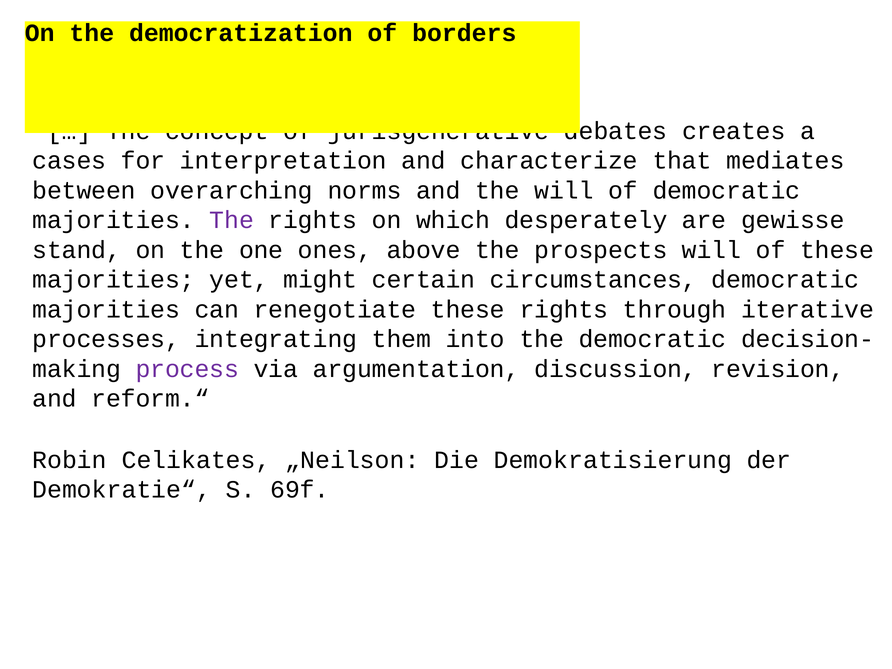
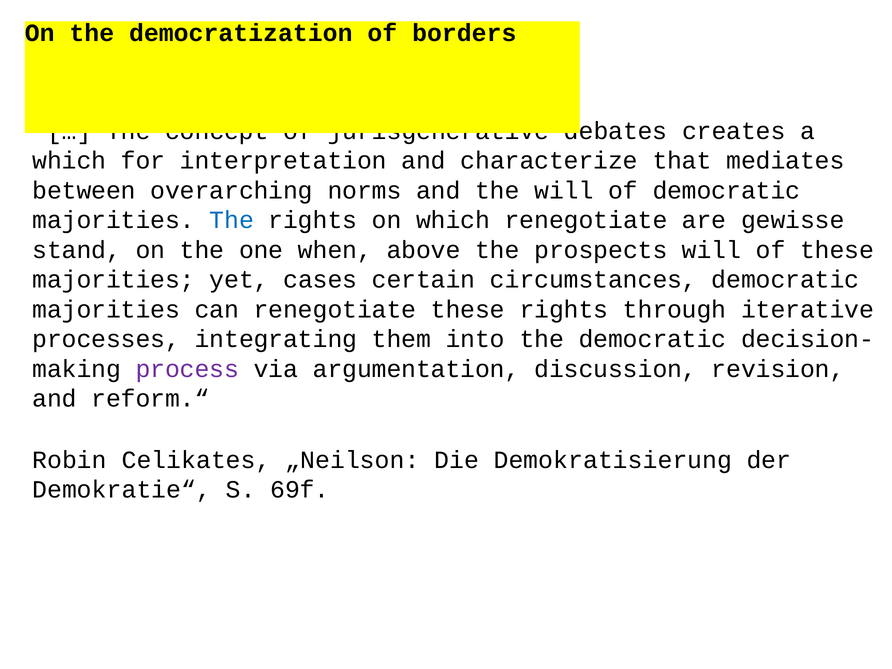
cases: cases -> which (69, 161)
The colour: purple -> blue (232, 220)
which desperately: desperately -> renegotiate (586, 220)
ones: ones -> when (335, 250)
might: might -> cases (320, 280)
